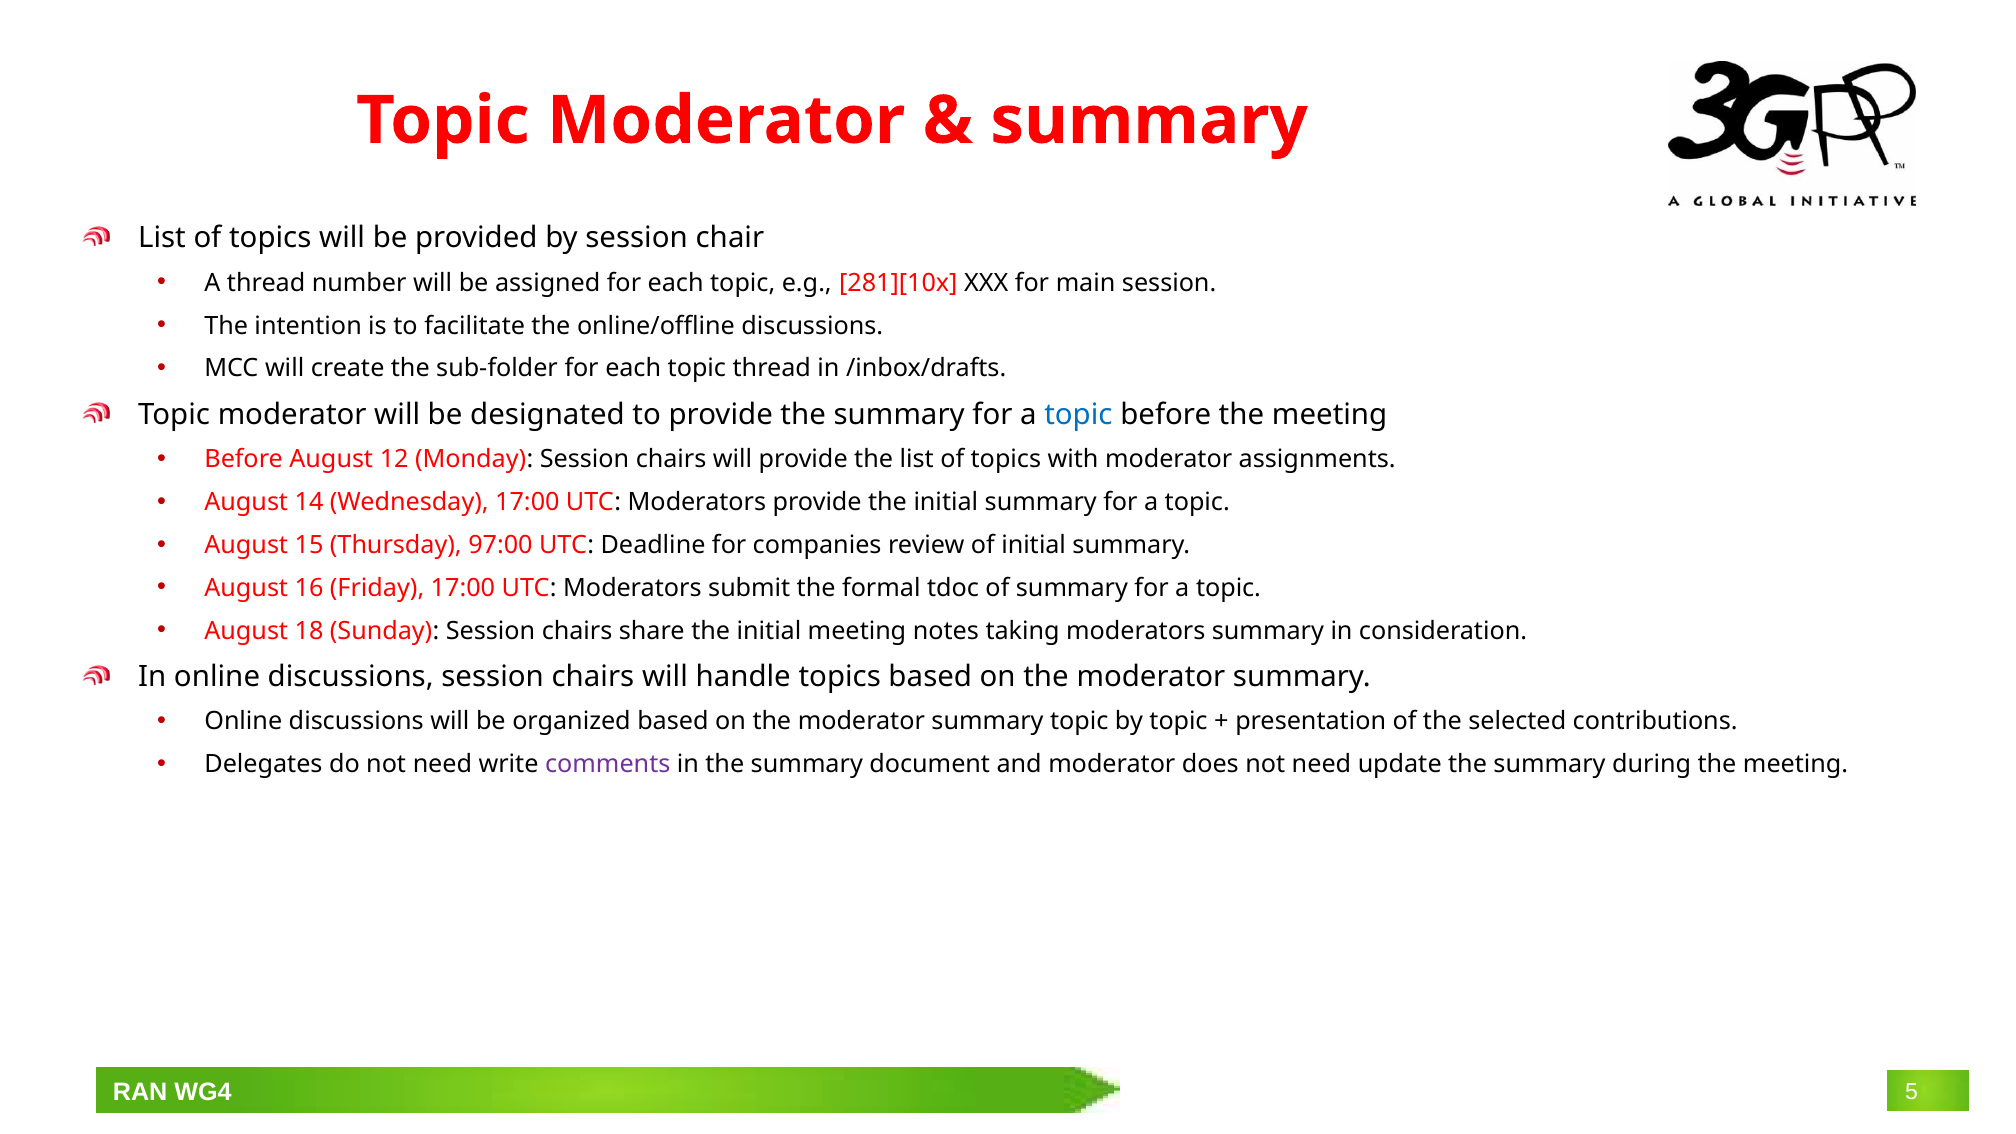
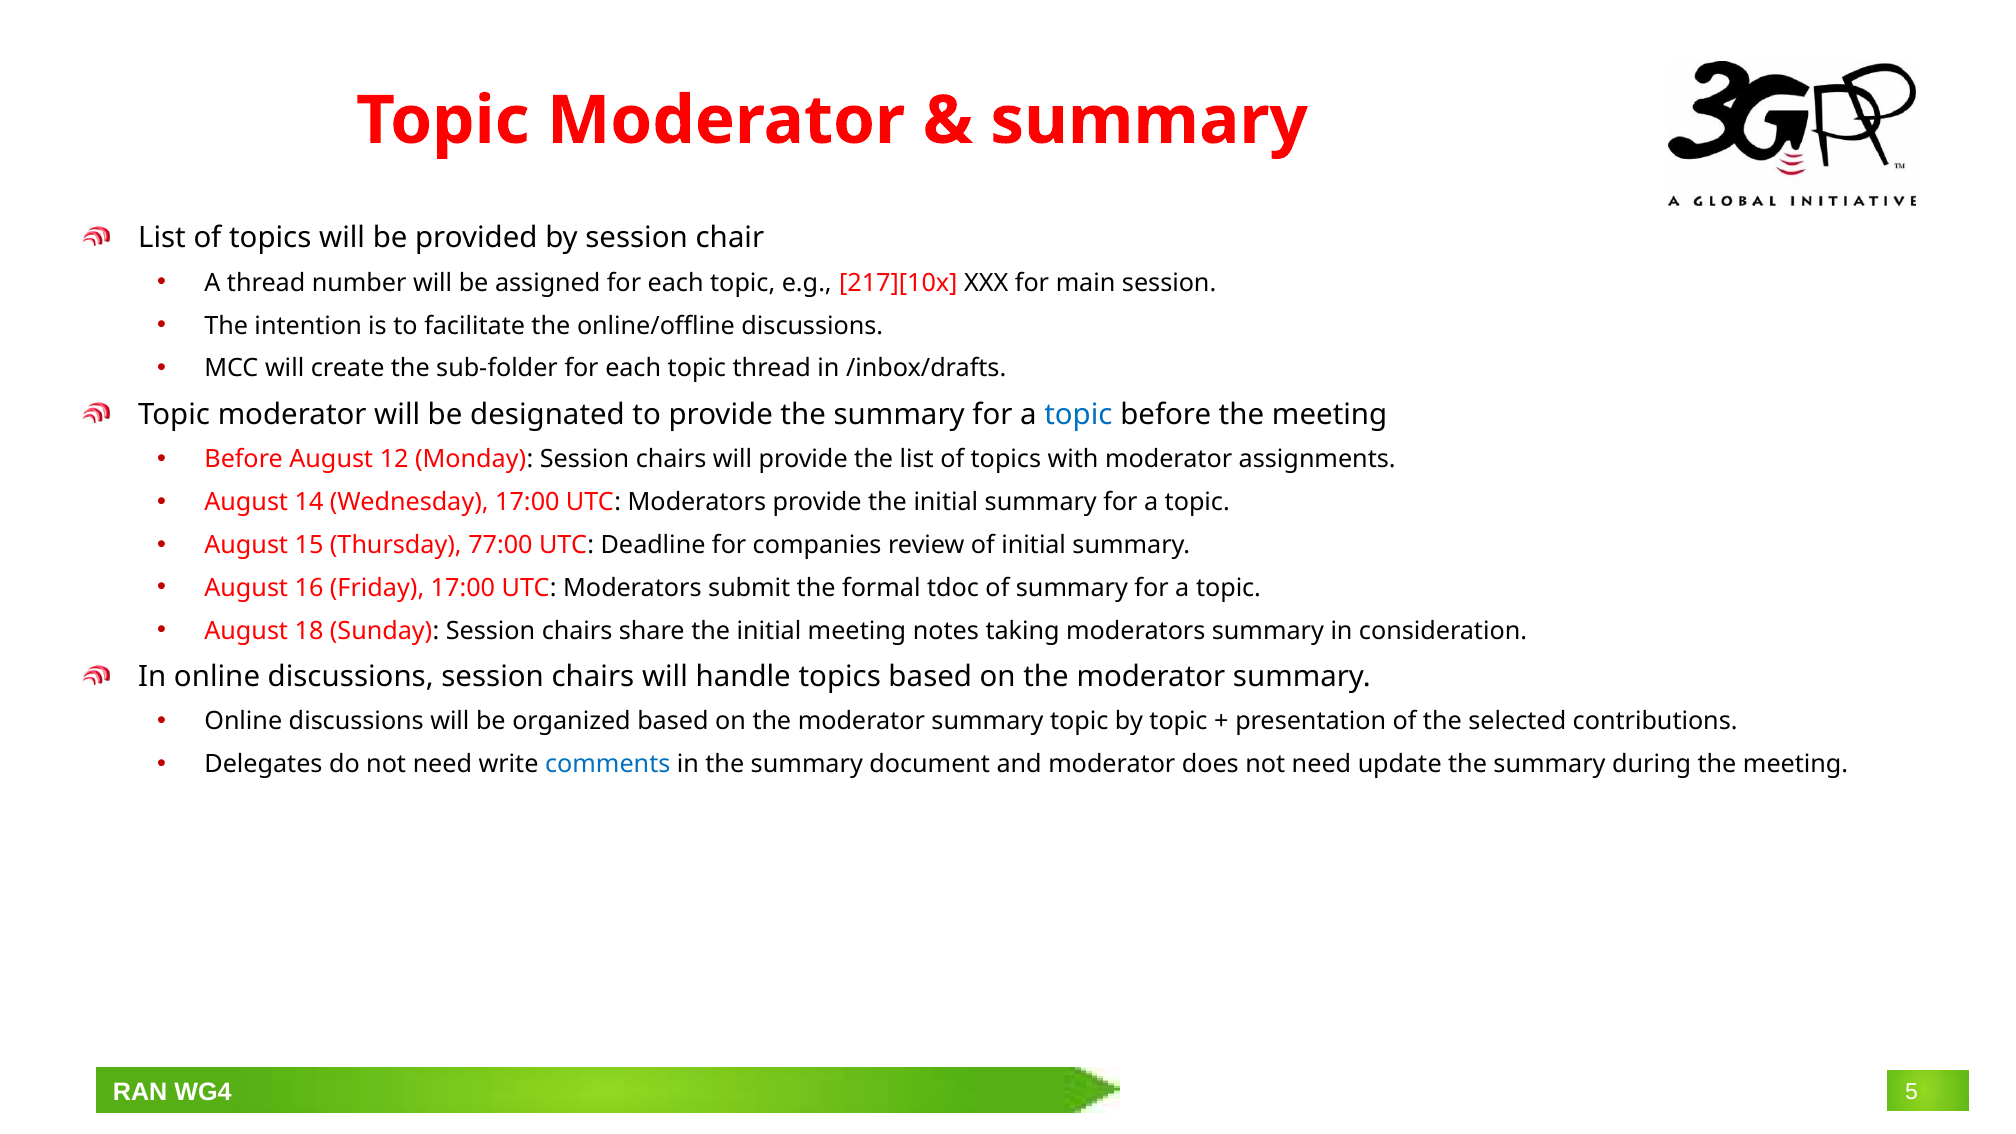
281][10x: 281][10x -> 217][10x (898, 283)
97:00: 97:00 -> 77:00 (500, 545)
comments colour: purple -> blue (608, 764)
